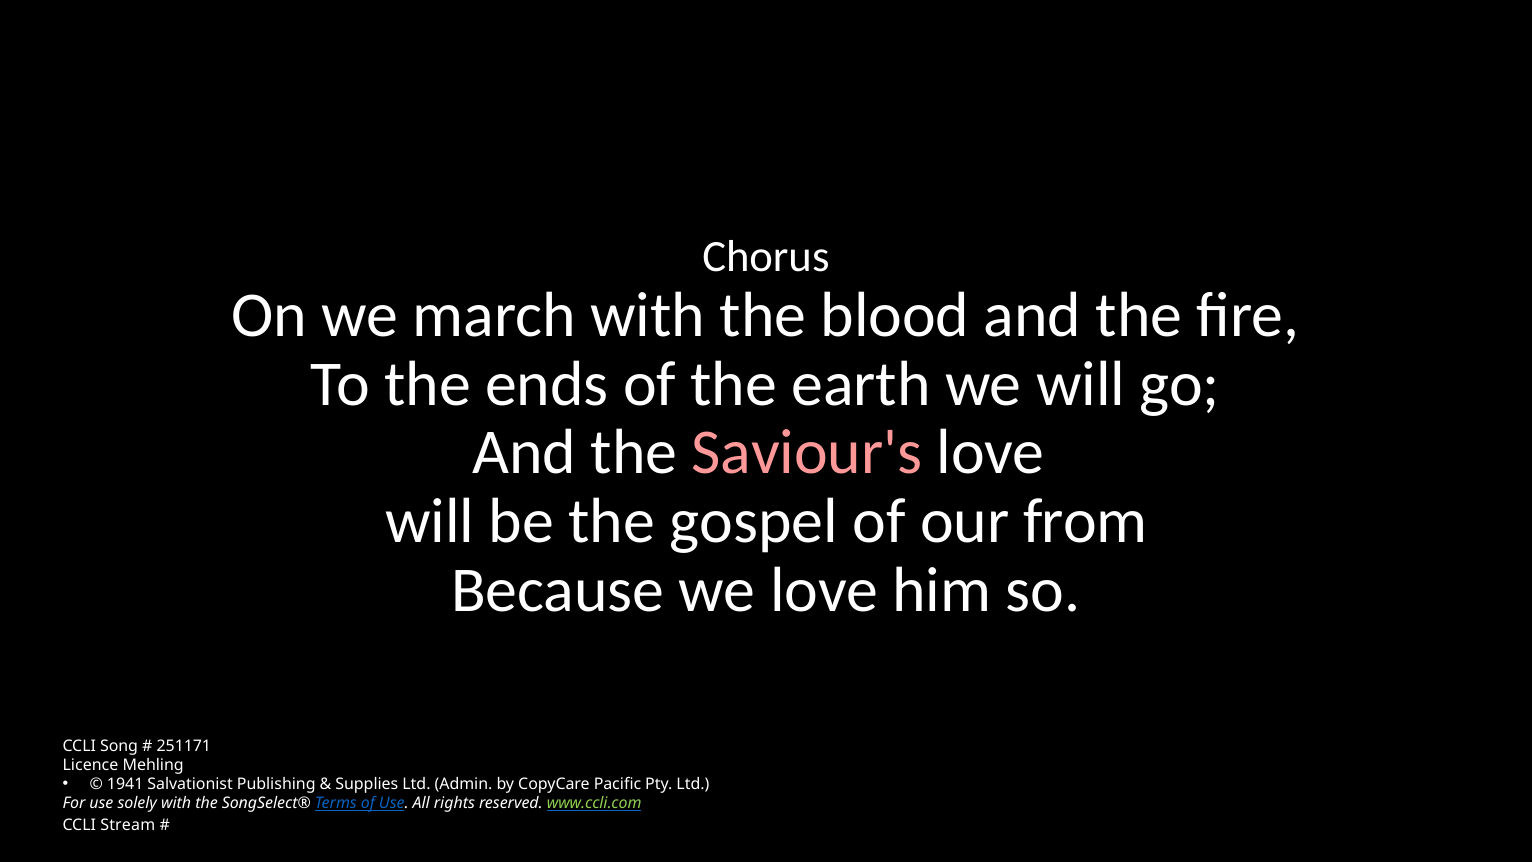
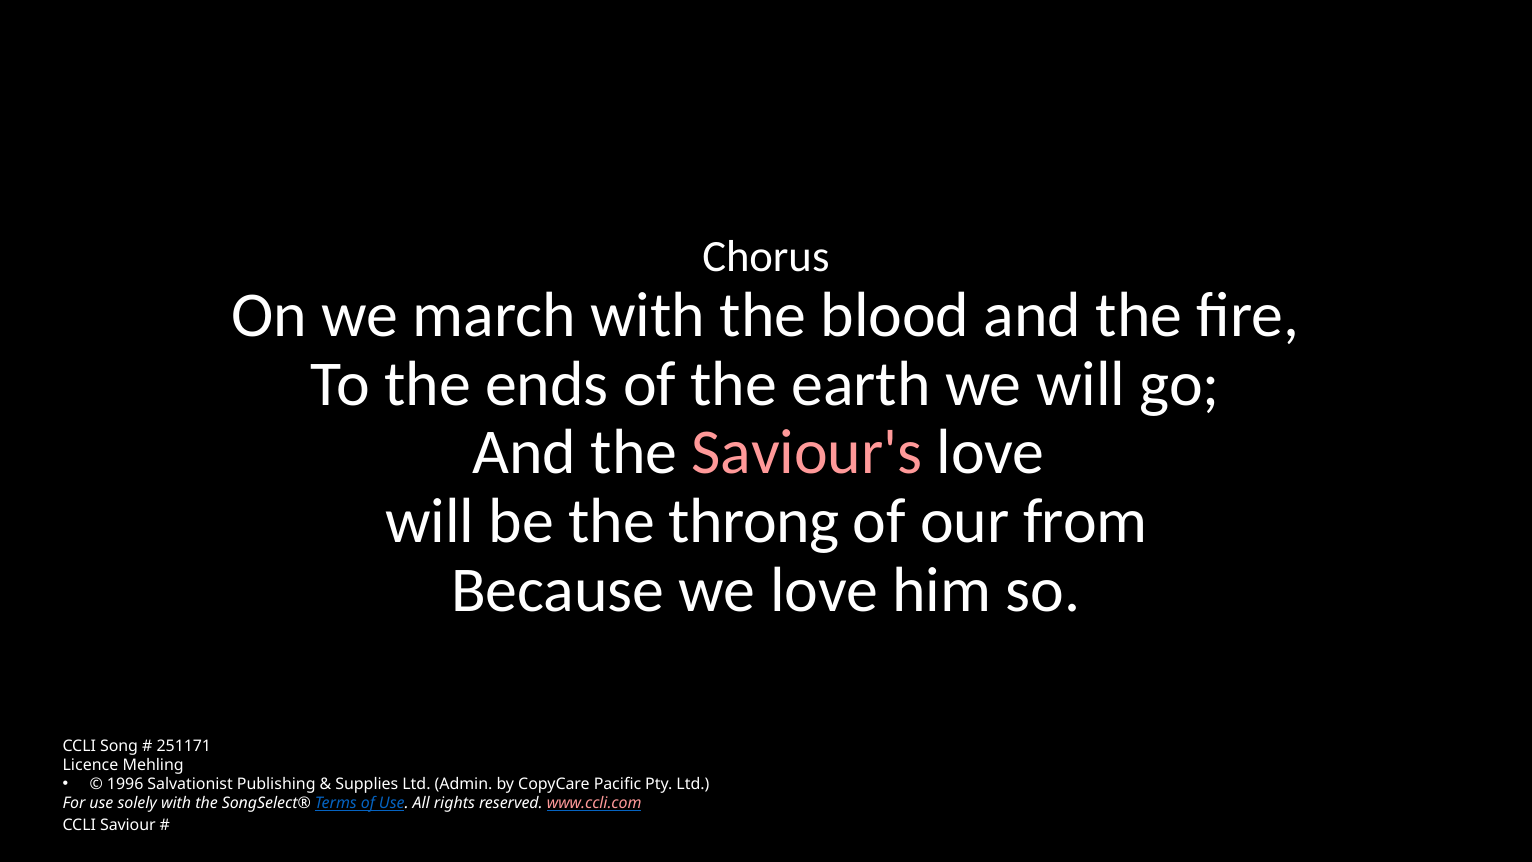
gospel: gospel -> throng (754, 522)
1941: 1941 -> 1996 (125, 784)
www.ccli.com colour: light green -> pink (594, 803)
Stream: Stream -> Saviour (128, 825)
